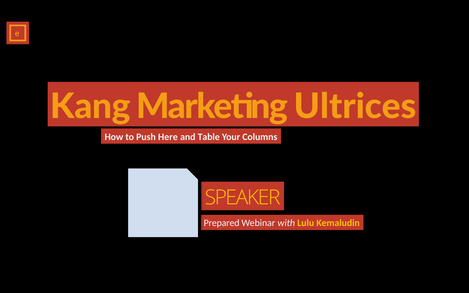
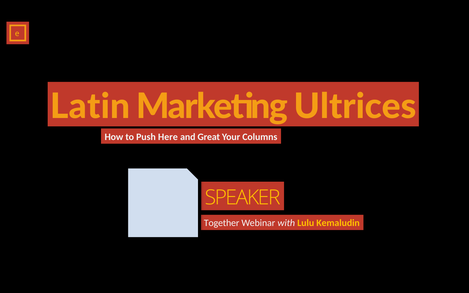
Kang: Kang -> Latin (90, 107)
Table: Table -> Great (209, 137)
Prepared: Prepared -> Together (222, 223)
